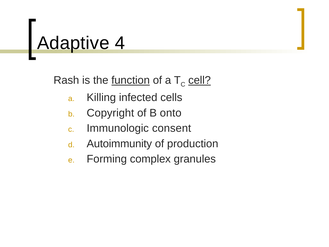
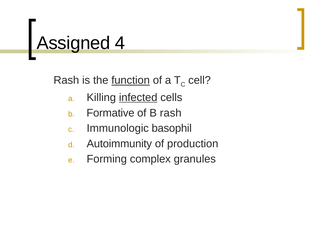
Adaptive: Adaptive -> Assigned (73, 43)
cell underline: present -> none (200, 80)
infected underline: none -> present (138, 97)
Copyright: Copyright -> Formative (110, 113)
B onto: onto -> rash (171, 113)
consent: consent -> basophil (172, 128)
